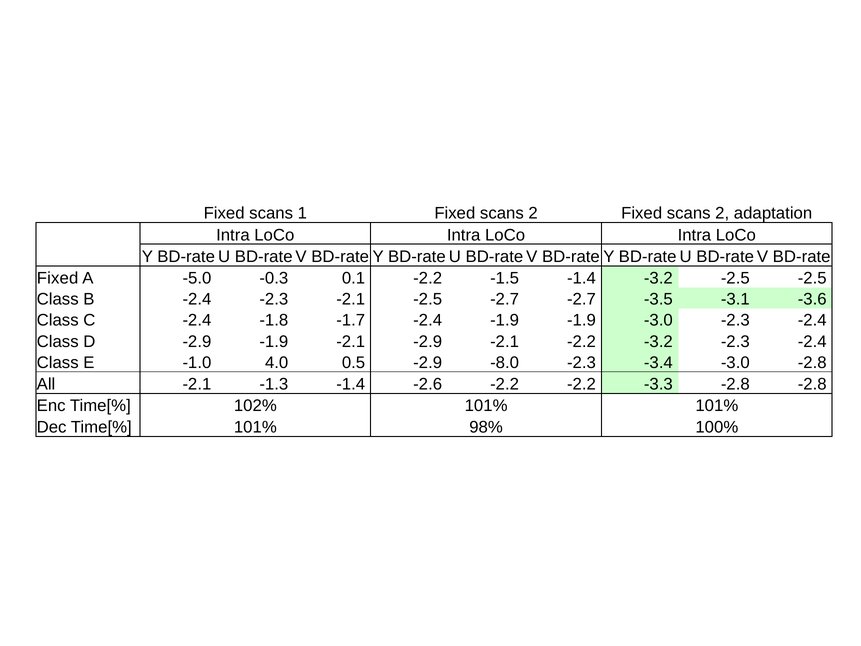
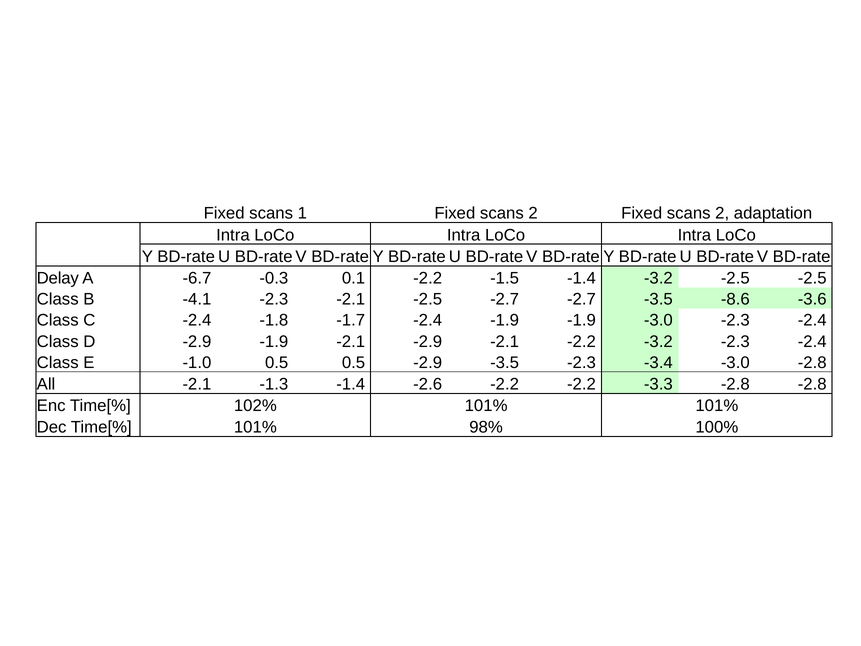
Fixed: Fixed -> Delay (58, 278)
-5.0: -5.0 -> -6.7 (197, 278)
B -2.4: -2.4 -> -4.1 (197, 299)
-3.1: -3.1 -> -8.6 (735, 299)
-1.0 4.0: 4.0 -> 0.5 (277, 363)
-2.9 -8.0: -8.0 -> -3.5 (505, 363)
